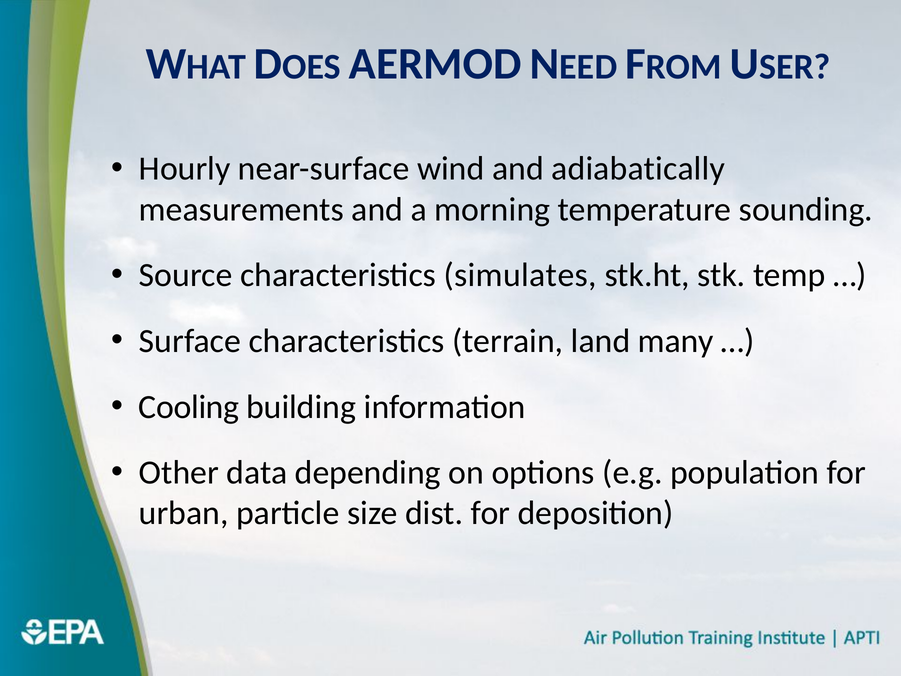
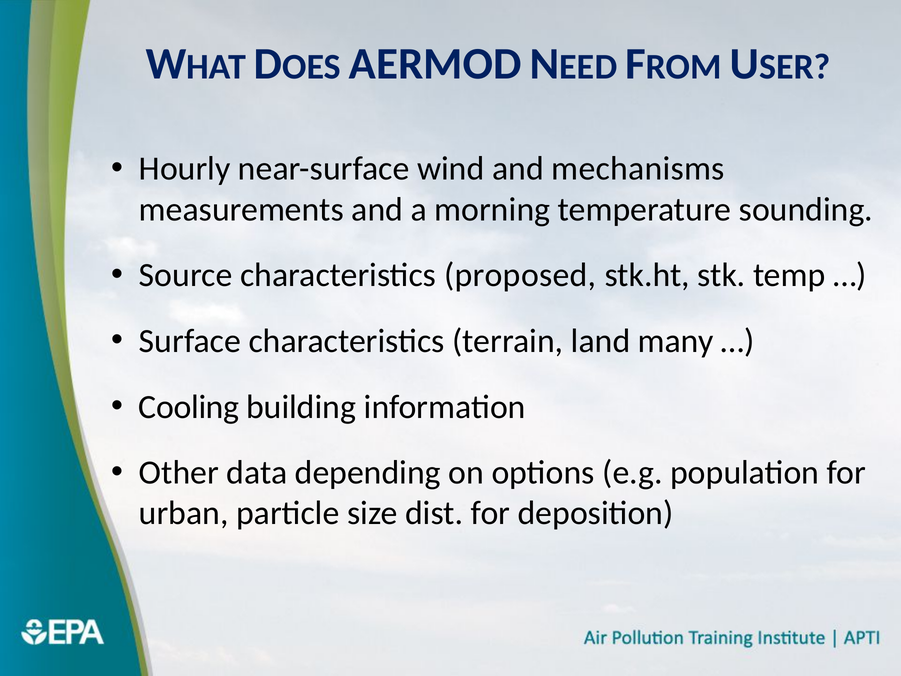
adiabatically: adiabatically -> mechanisms (638, 169)
simulates: simulates -> proposed (520, 275)
